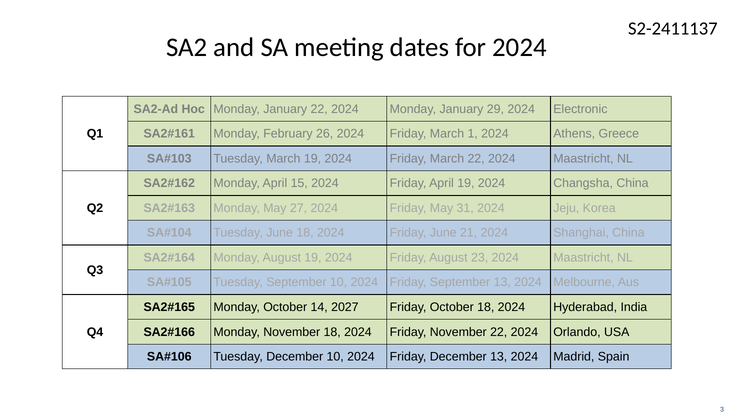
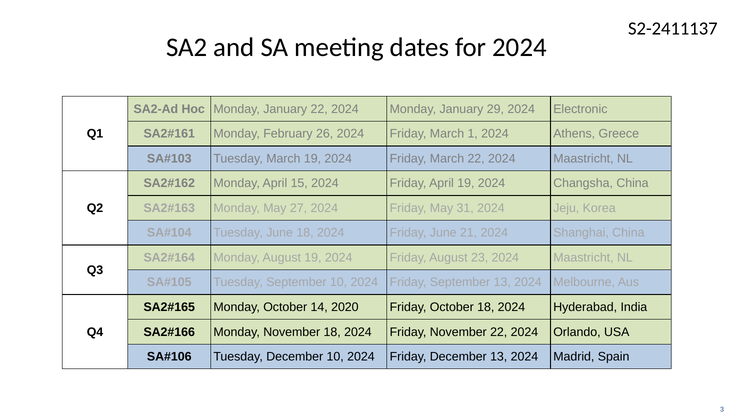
2027: 2027 -> 2020 (345, 307)
